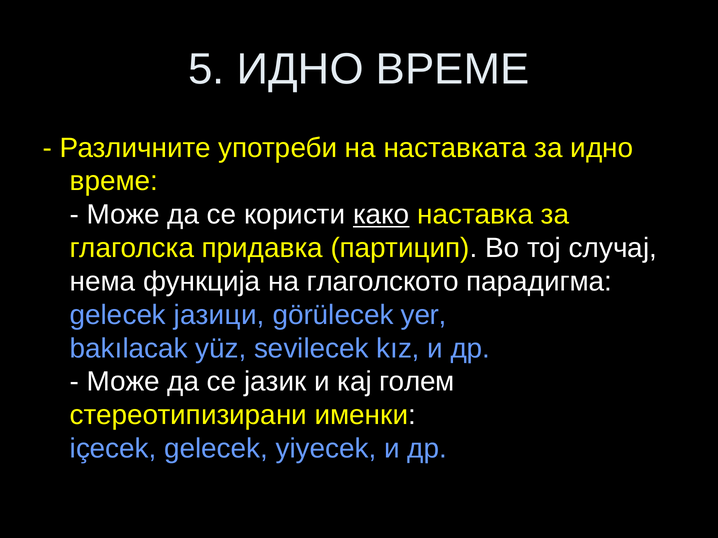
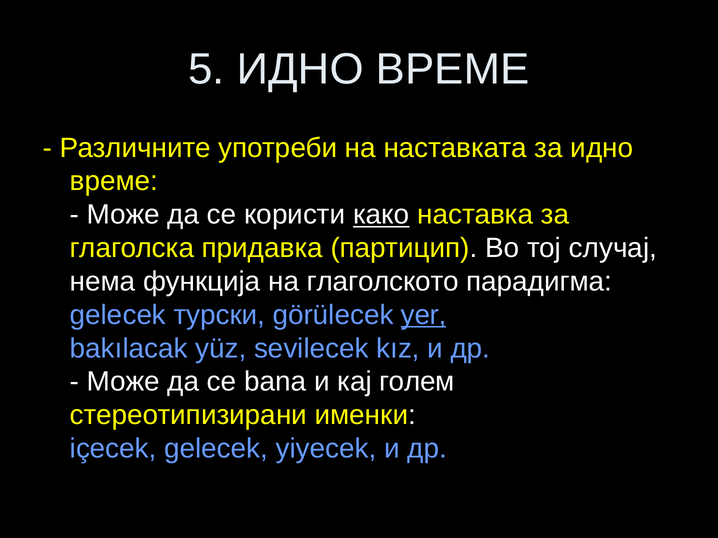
јазици: јазици -> турски (219, 315)
yer underline: none -> present (424, 315)
јазик: јазик -> bana (275, 382)
